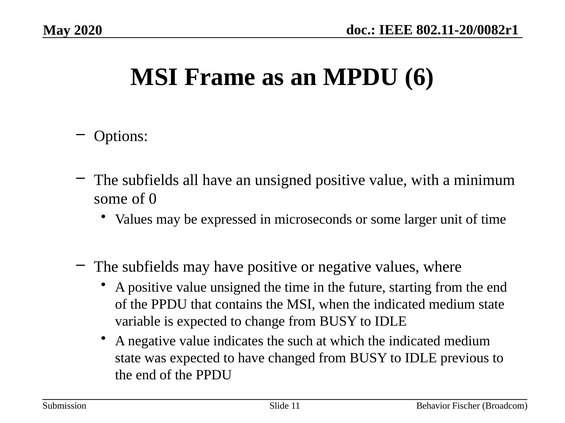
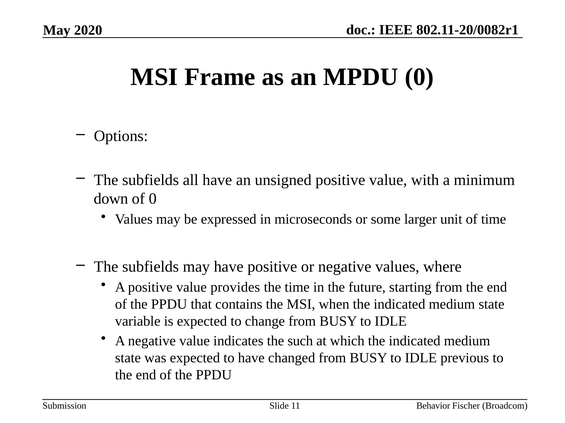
MPDU 6: 6 -> 0 (419, 77)
some: some -> down (111, 199)
value unsigned: unsigned -> provides (235, 288)
